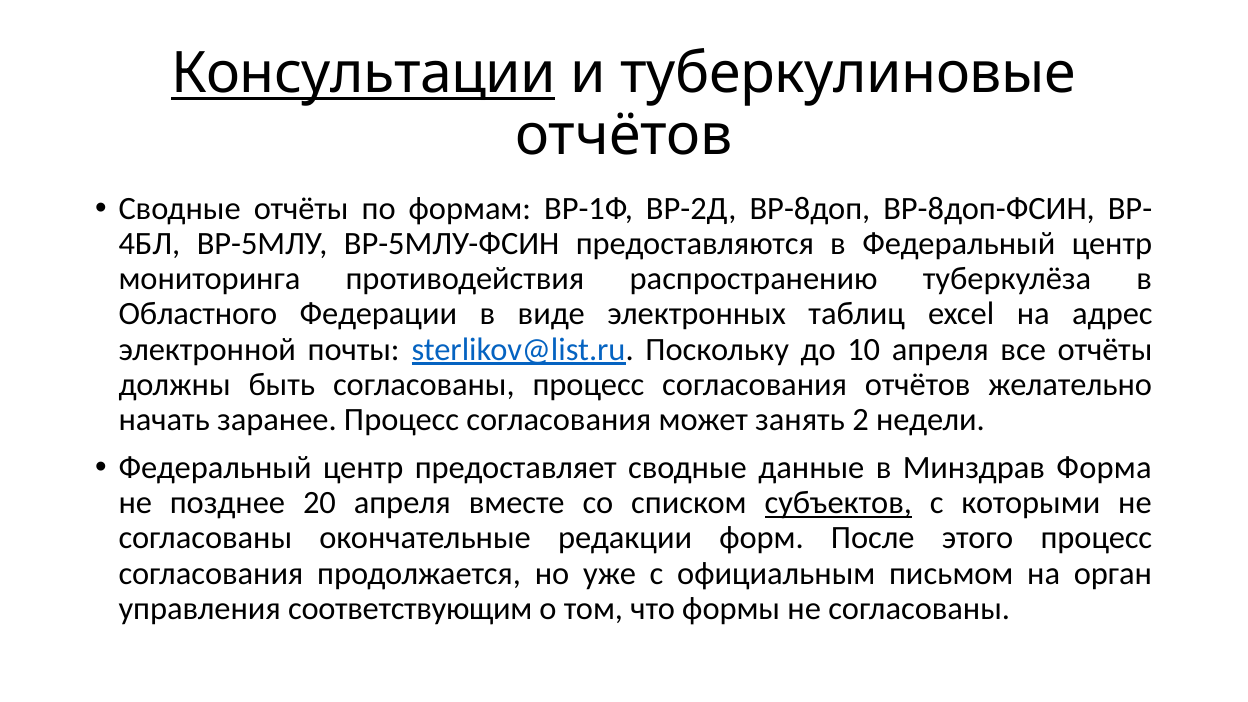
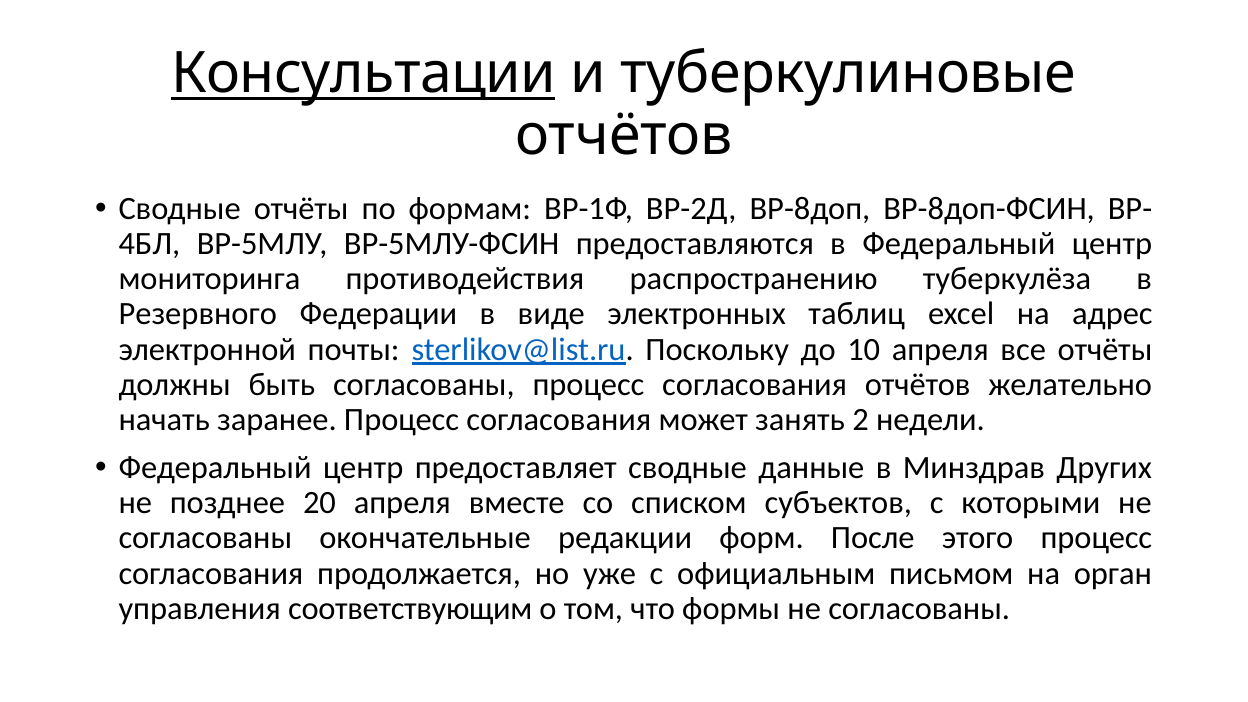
Областного: Областного -> Резервного (198, 314)
Форма: Форма -> Других (1104, 468)
субъектов underline: present -> none (838, 503)
